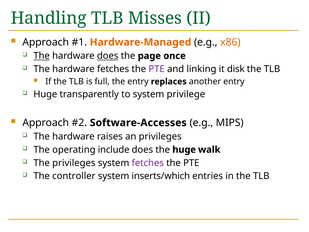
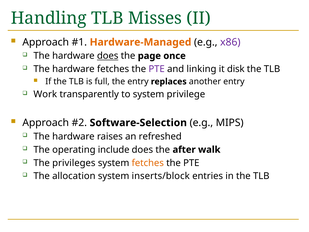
x86 colour: orange -> purple (230, 42)
The underline: present -> none (42, 56)
Huge: Huge -> Work (45, 94)
Software-Accesses: Software-Accesses -> Software-Selection (138, 123)
an privileges: privileges -> refreshed (160, 136)
the huge: huge -> after (184, 149)
fetches colour: purple -> orange (148, 163)
controller: controller -> allocation (74, 176)
inserts/which: inserts/which -> inserts/block (161, 176)
